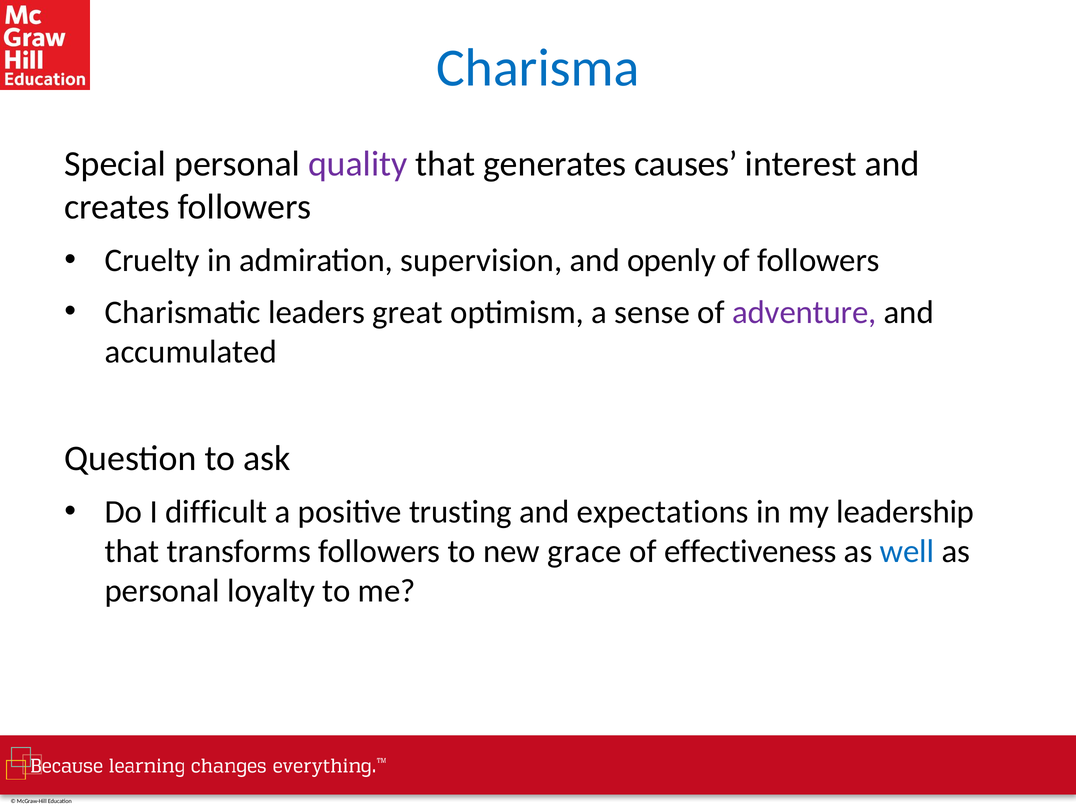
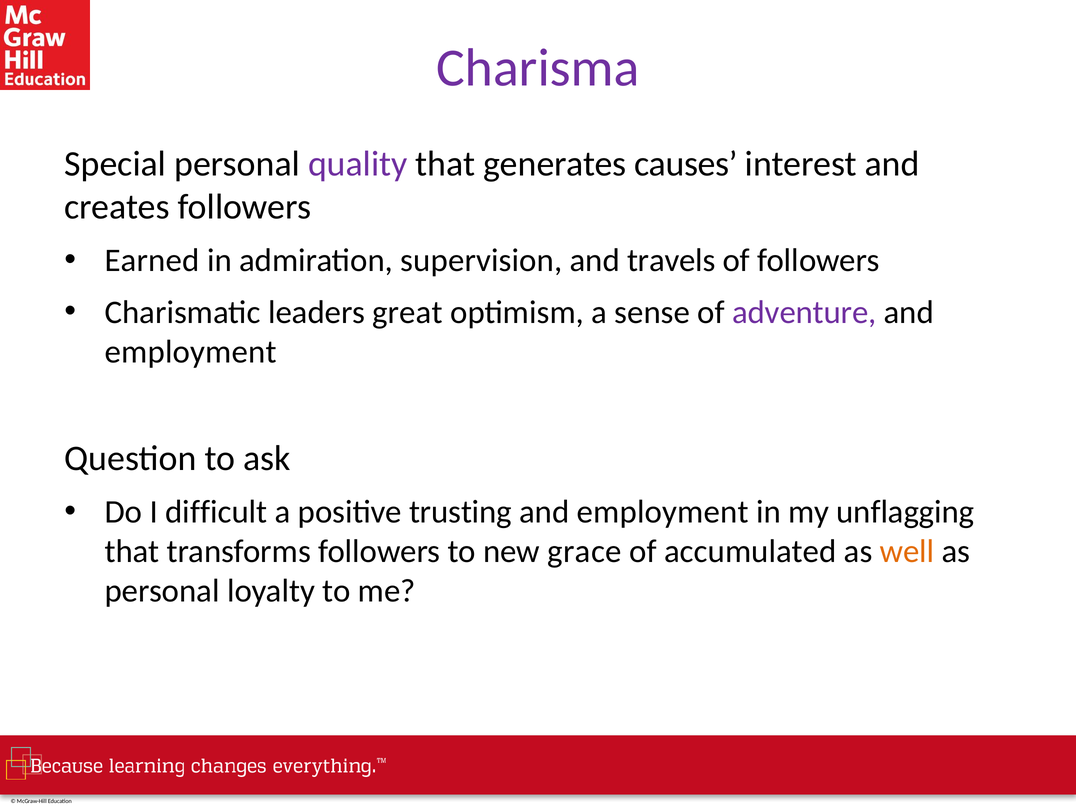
Charisma colour: blue -> purple (538, 68)
Cruelty: Cruelty -> Earned (152, 260)
openly: openly -> travels (671, 260)
accumulated: accumulated -> employment (191, 352)
expectations: expectations -> employment (663, 512)
leadership: leadership -> unflagging (905, 512)
effectiveness: effectiveness -> accumulated (750, 551)
well colour: blue -> orange (907, 551)
